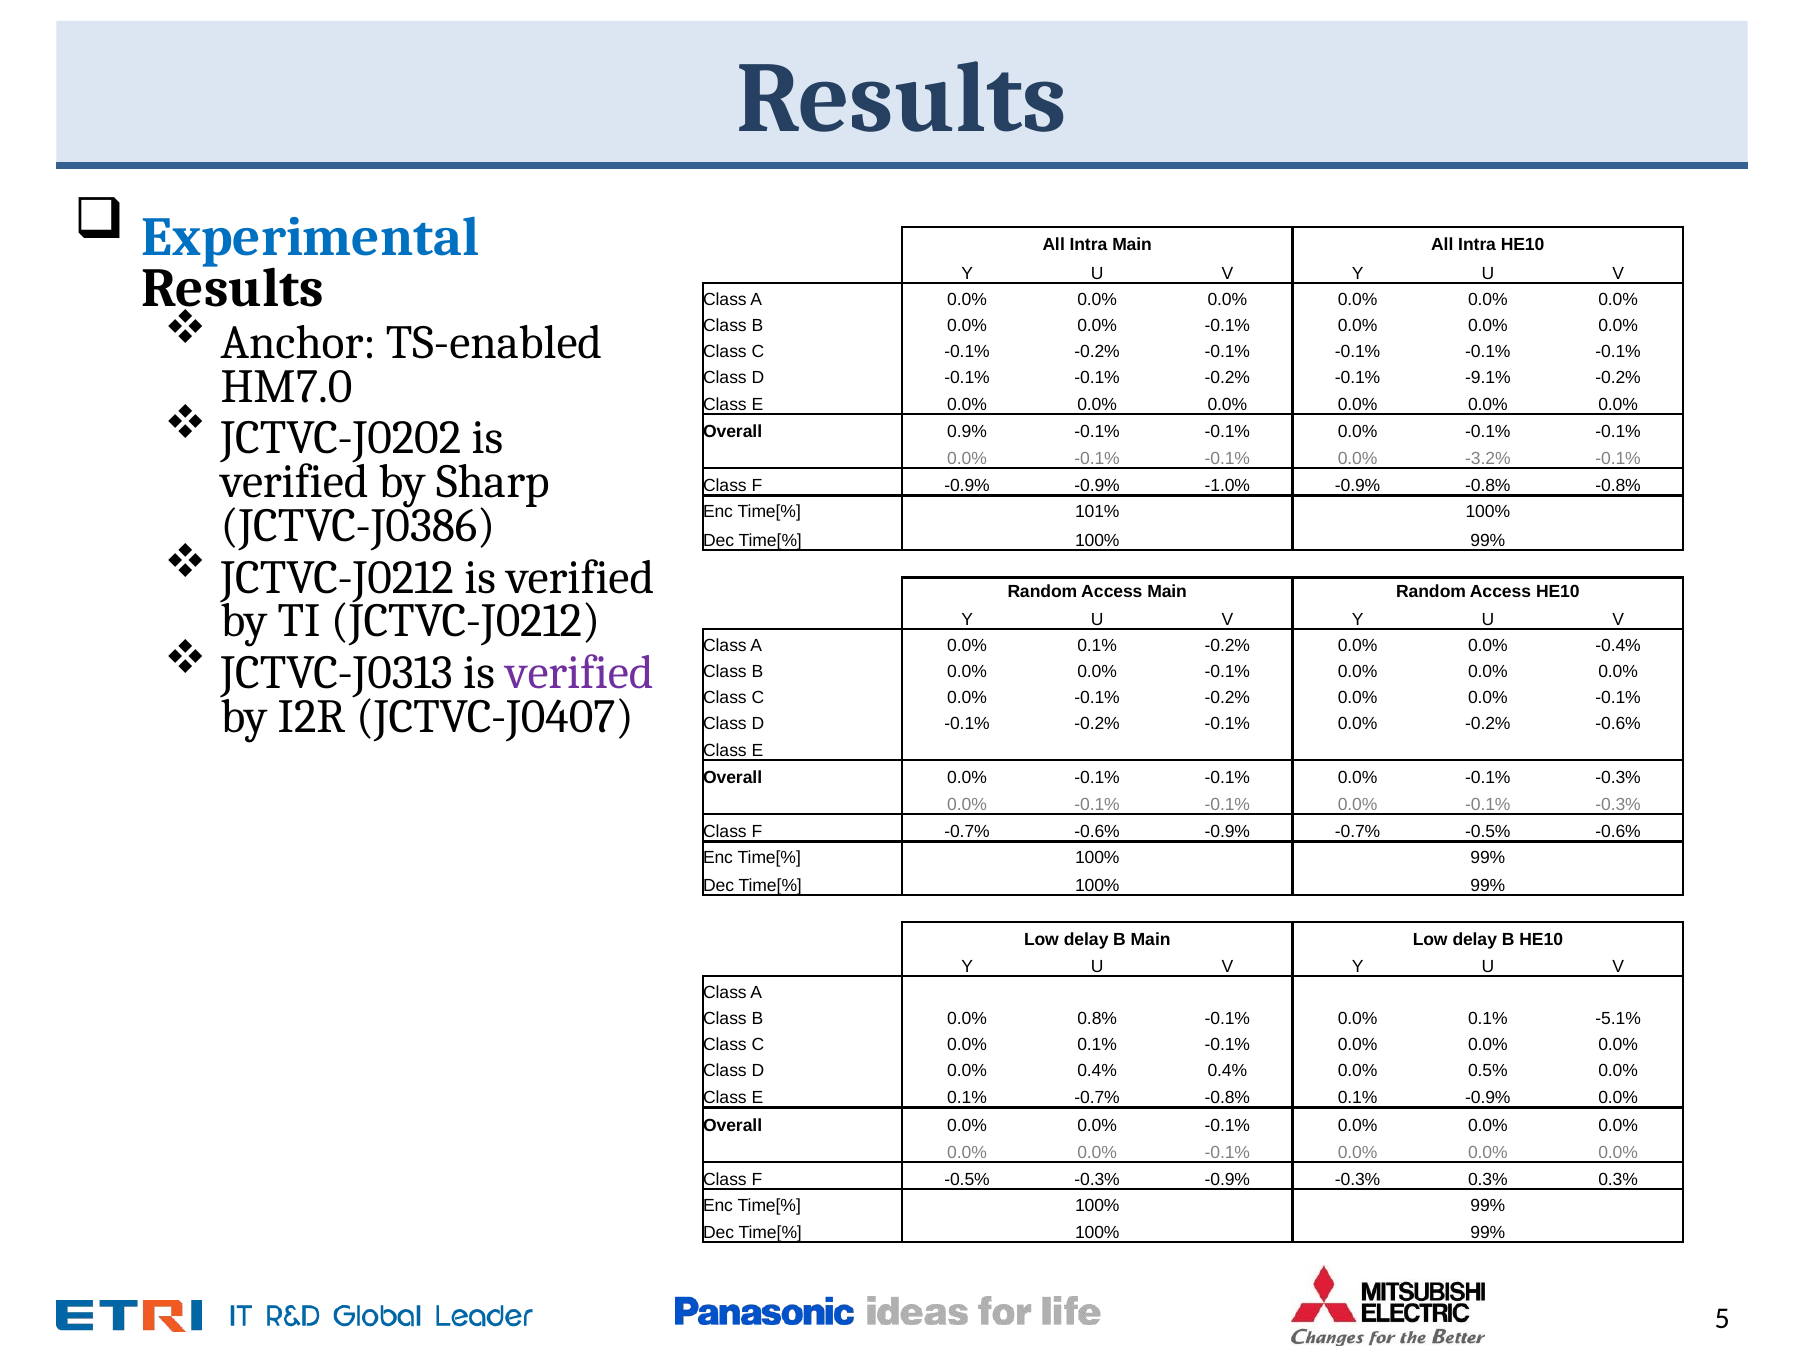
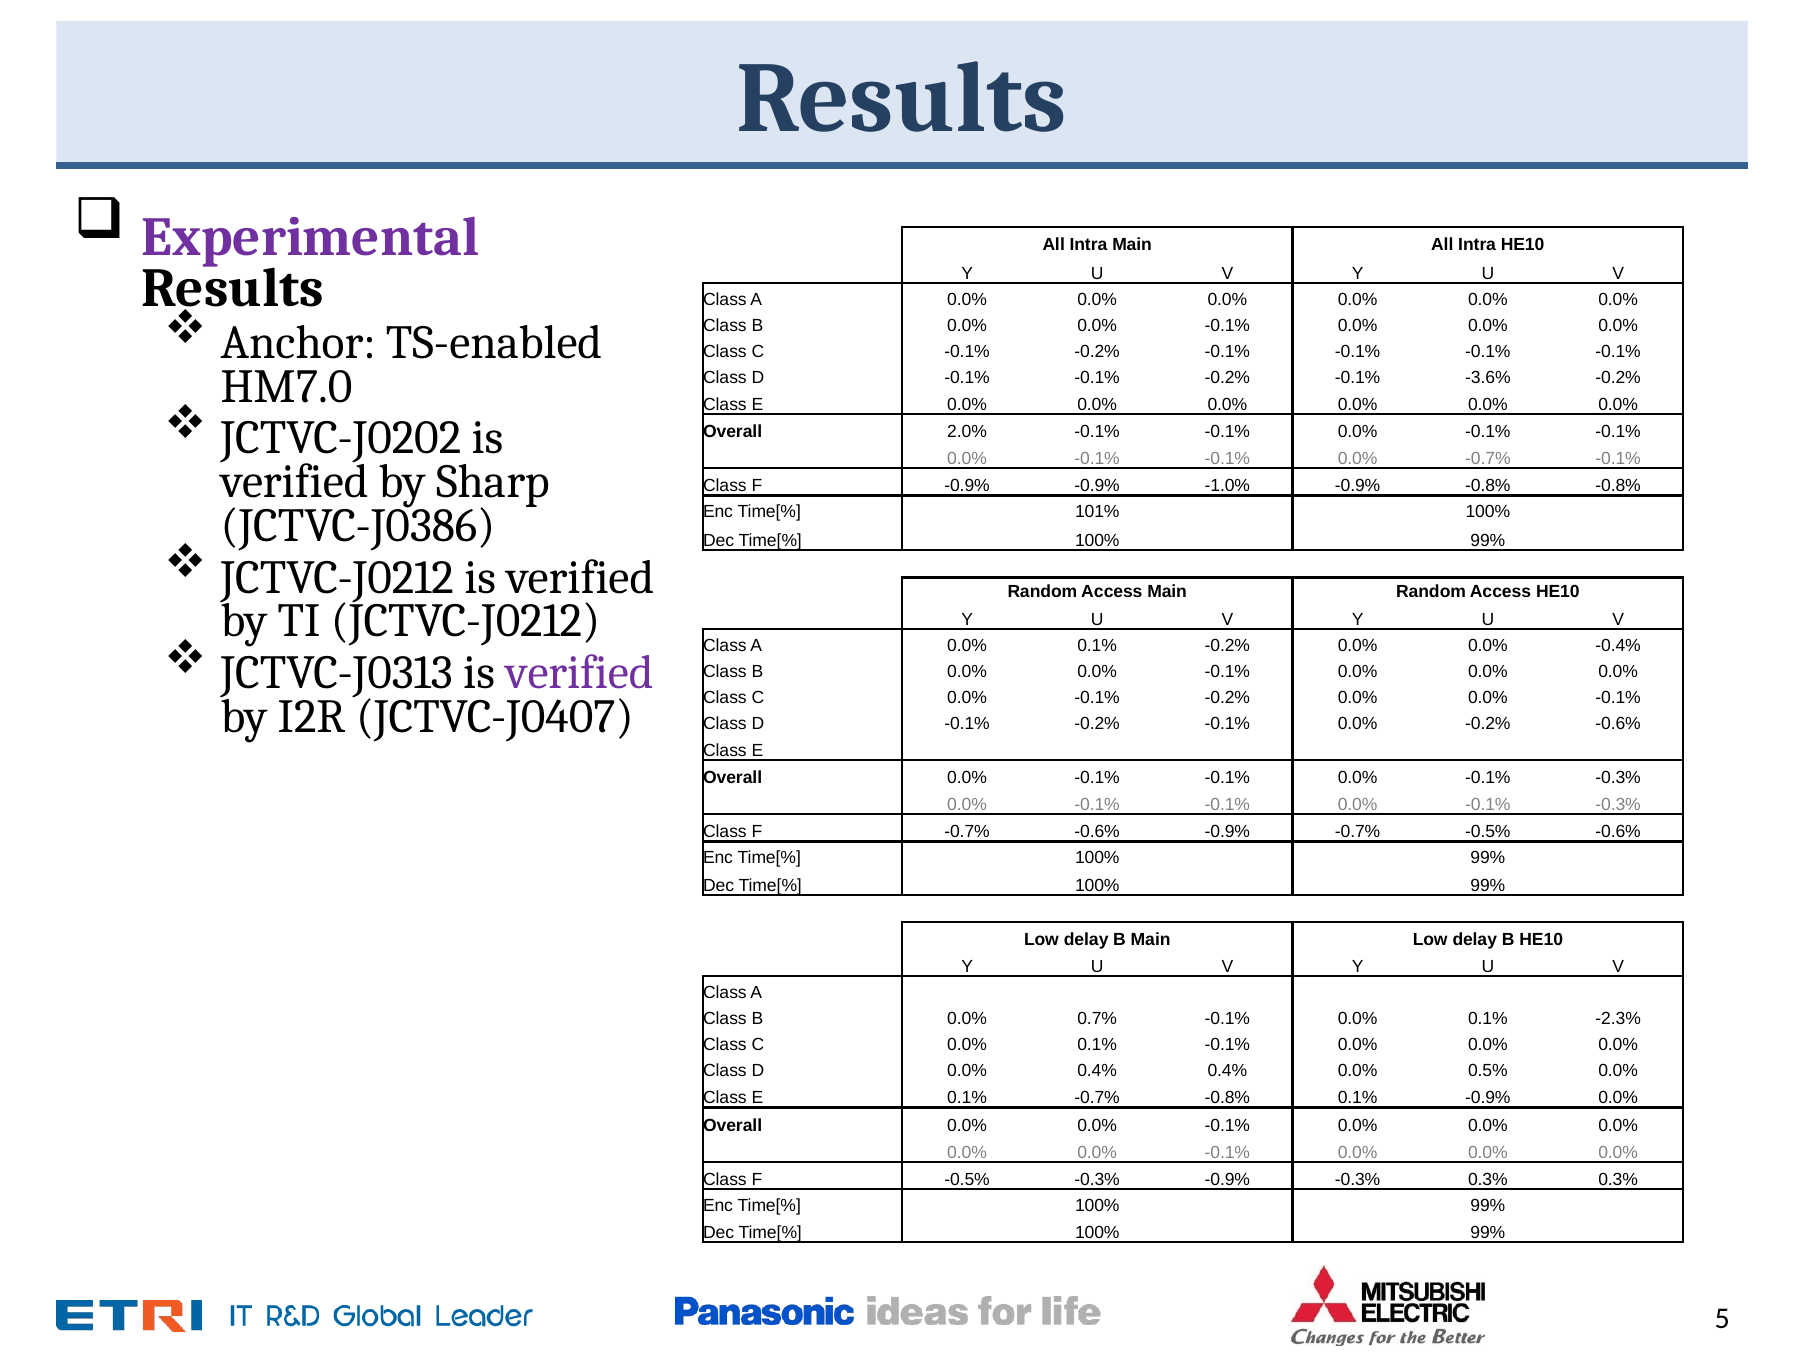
Experimental colour: blue -> purple (311, 238)
-9.1%: -9.1% -> -3.6% (1488, 377)
0.9%: 0.9% -> 2.0% (967, 432)
0.0% -3.2%: -3.2% -> -0.7% (1488, 459)
0.8%: 0.8% -> 0.7% (1097, 1019)
-5.1%: -5.1% -> -2.3% (1618, 1019)
